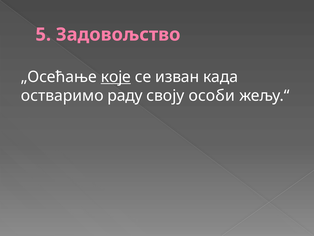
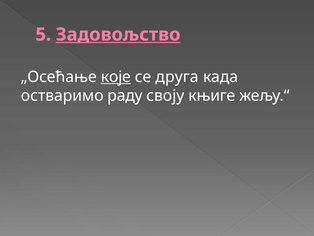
Задовољство underline: none -> present (118, 34)
изван: изван -> друга (177, 77)
особи: особи -> књиге (212, 96)
